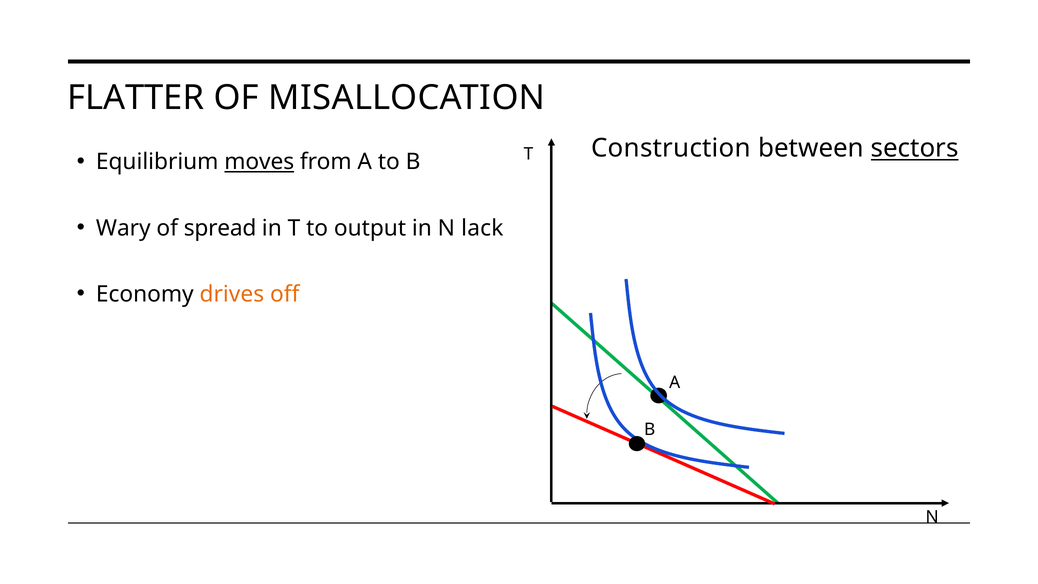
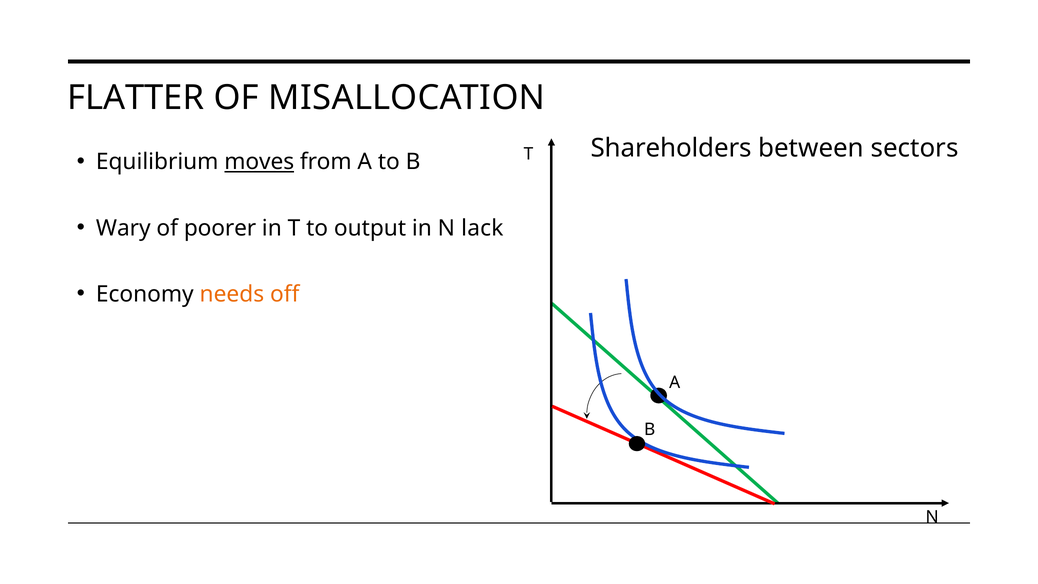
Construction: Construction -> Shareholders (671, 148)
sectors underline: present -> none (915, 148)
spread: spread -> poorer (220, 228)
drives: drives -> needs (232, 294)
